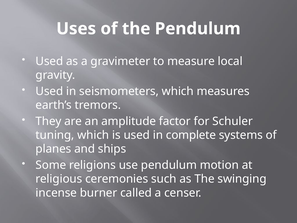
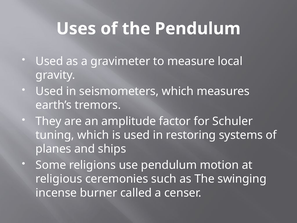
complete: complete -> restoring (191, 135)
